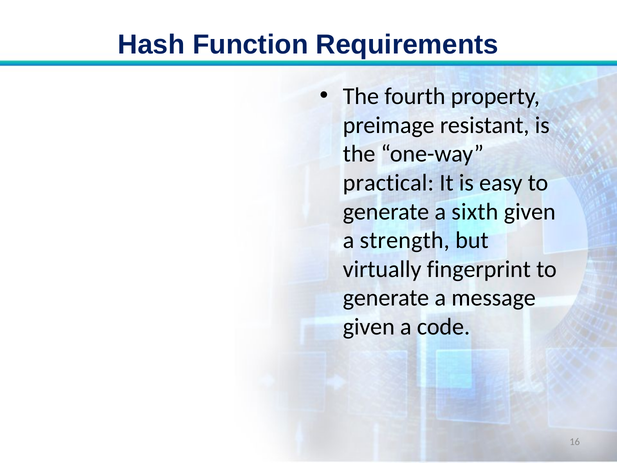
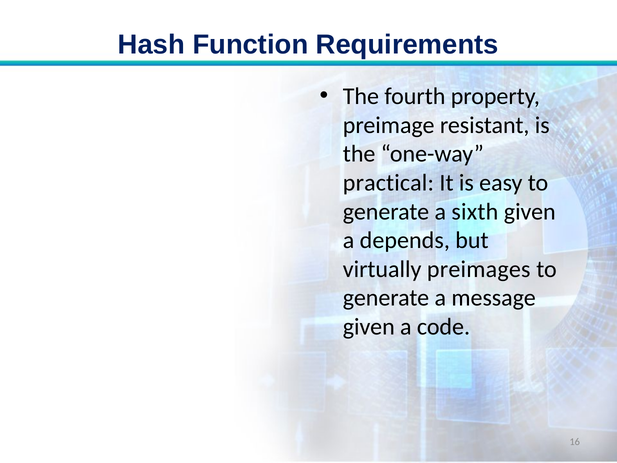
strength: strength -> depends (405, 240)
fingerprint: fingerprint -> preimages (479, 269)
